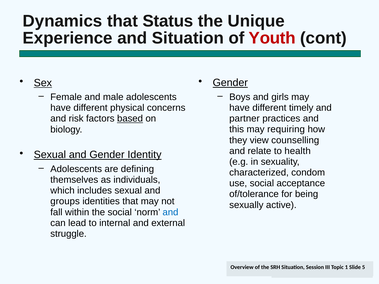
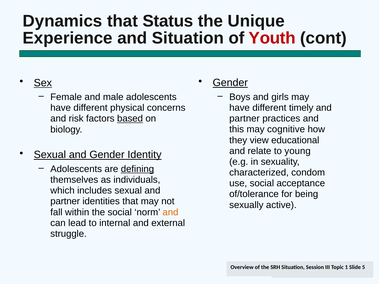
requiring: requiring -> cognitive (286, 129)
counselling: counselling -> educational (295, 140)
health: health -> young (298, 151)
defining underline: none -> present (137, 169)
groups: groups -> partner (65, 202)
and colour: blue -> orange (170, 212)
